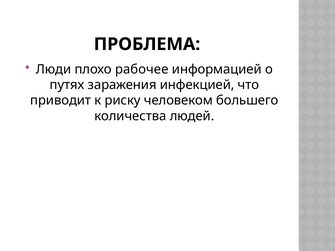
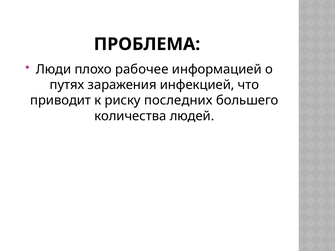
человеком: человеком -> последних (178, 101)
